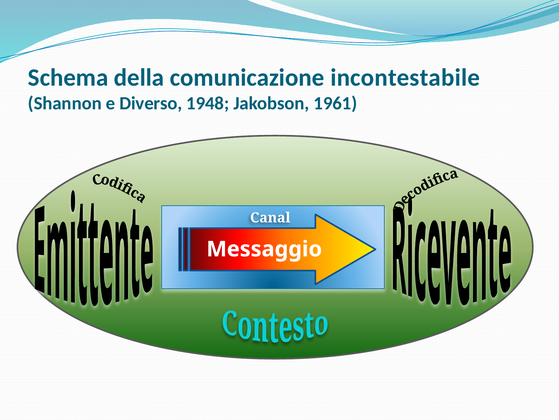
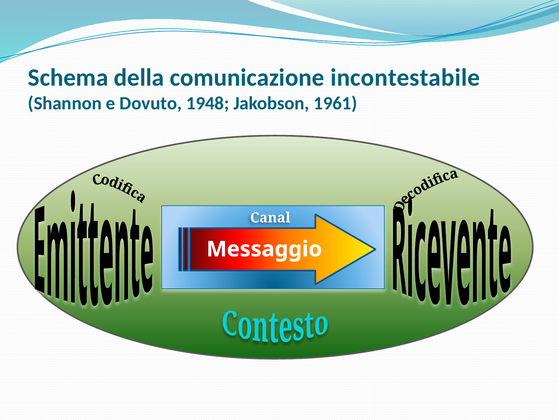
Diverso: Diverso -> Dovuto (151, 103)
